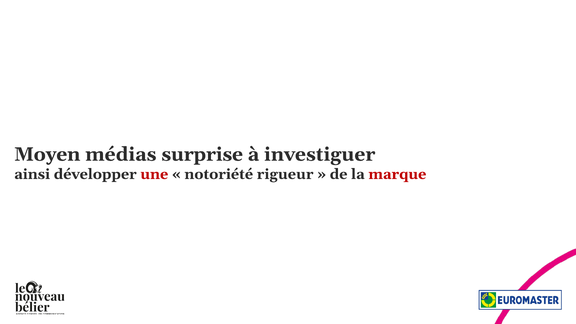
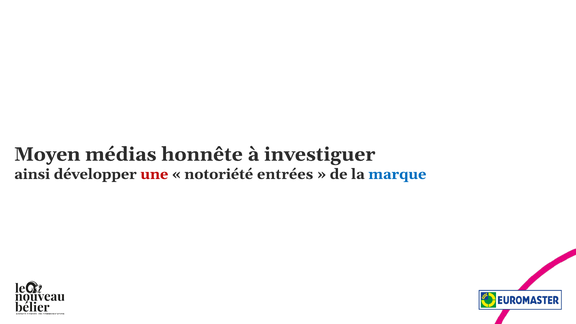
surprise: surprise -> honnête (202, 154)
rigueur: rigueur -> entrées (285, 174)
marque colour: red -> blue (397, 174)
